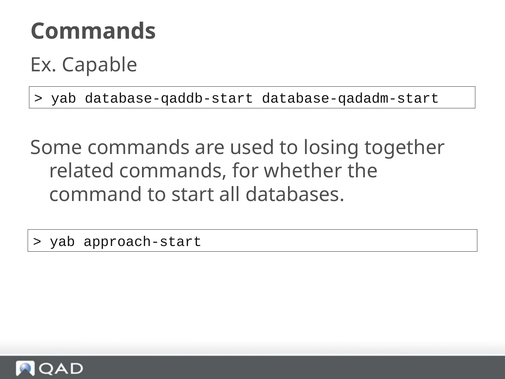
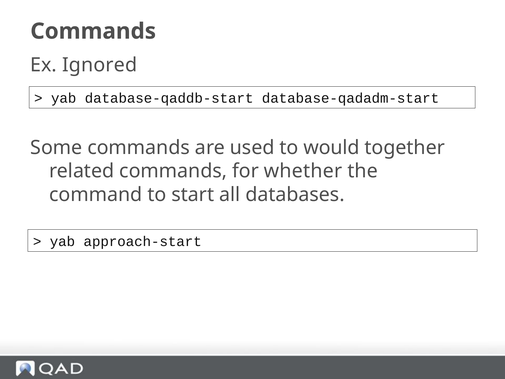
Capable: Capable -> Ignored (100, 65)
losing: losing -> would (332, 147)
